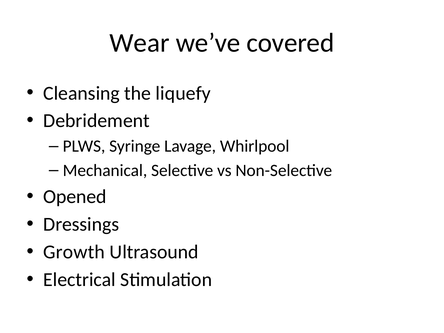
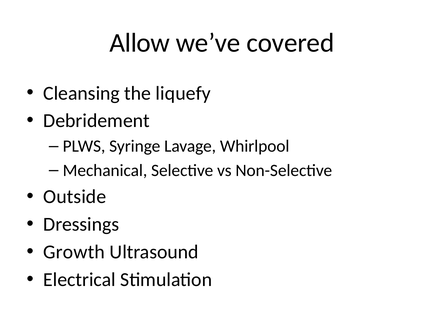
Wear: Wear -> Allow (140, 43)
Opened: Opened -> Outside (75, 197)
